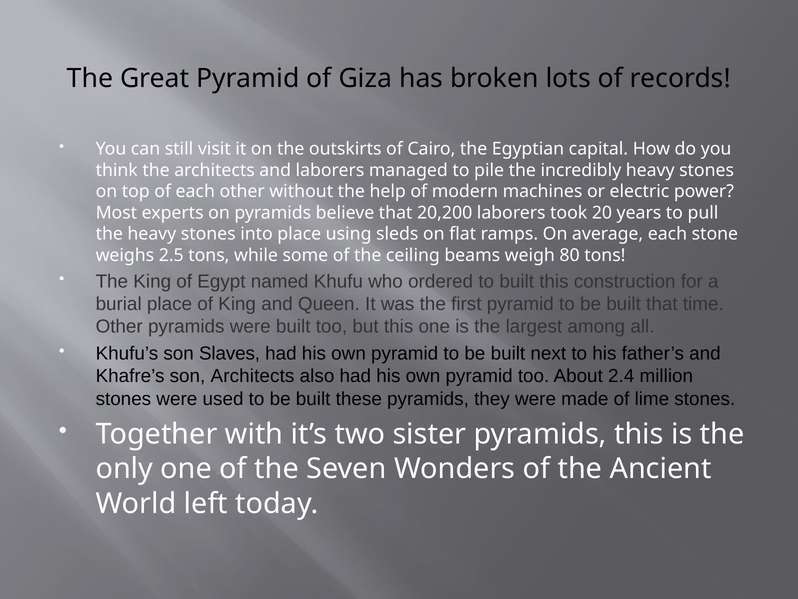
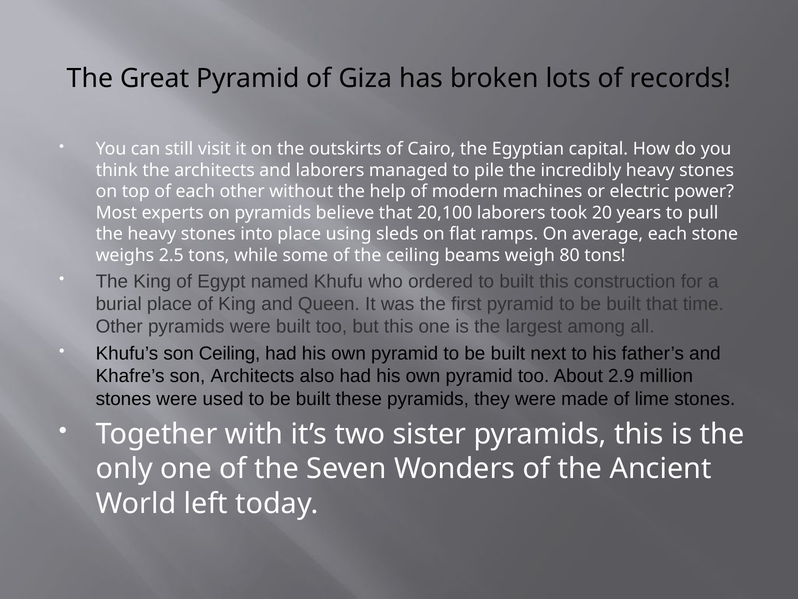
20,200: 20,200 -> 20,100 (445, 213)
son Slaves: Slaves -> Ceiling (230, 353)
2.4: 2.4 -> 2.9 (621, 376)
